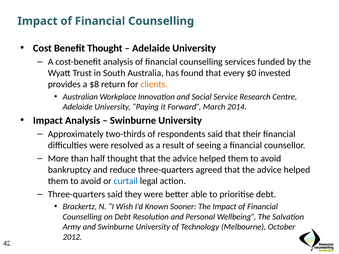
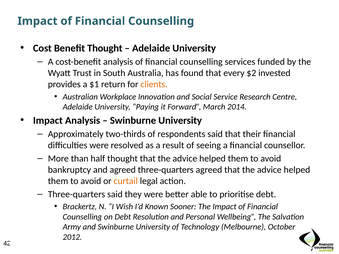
$0: $0 -> $2 (251, 73)
$8: $8 -> $1 (94, 84)
and reduce: reduce -> agreed (123, 170)
curtail colour: blue -> orange (126, 181)
